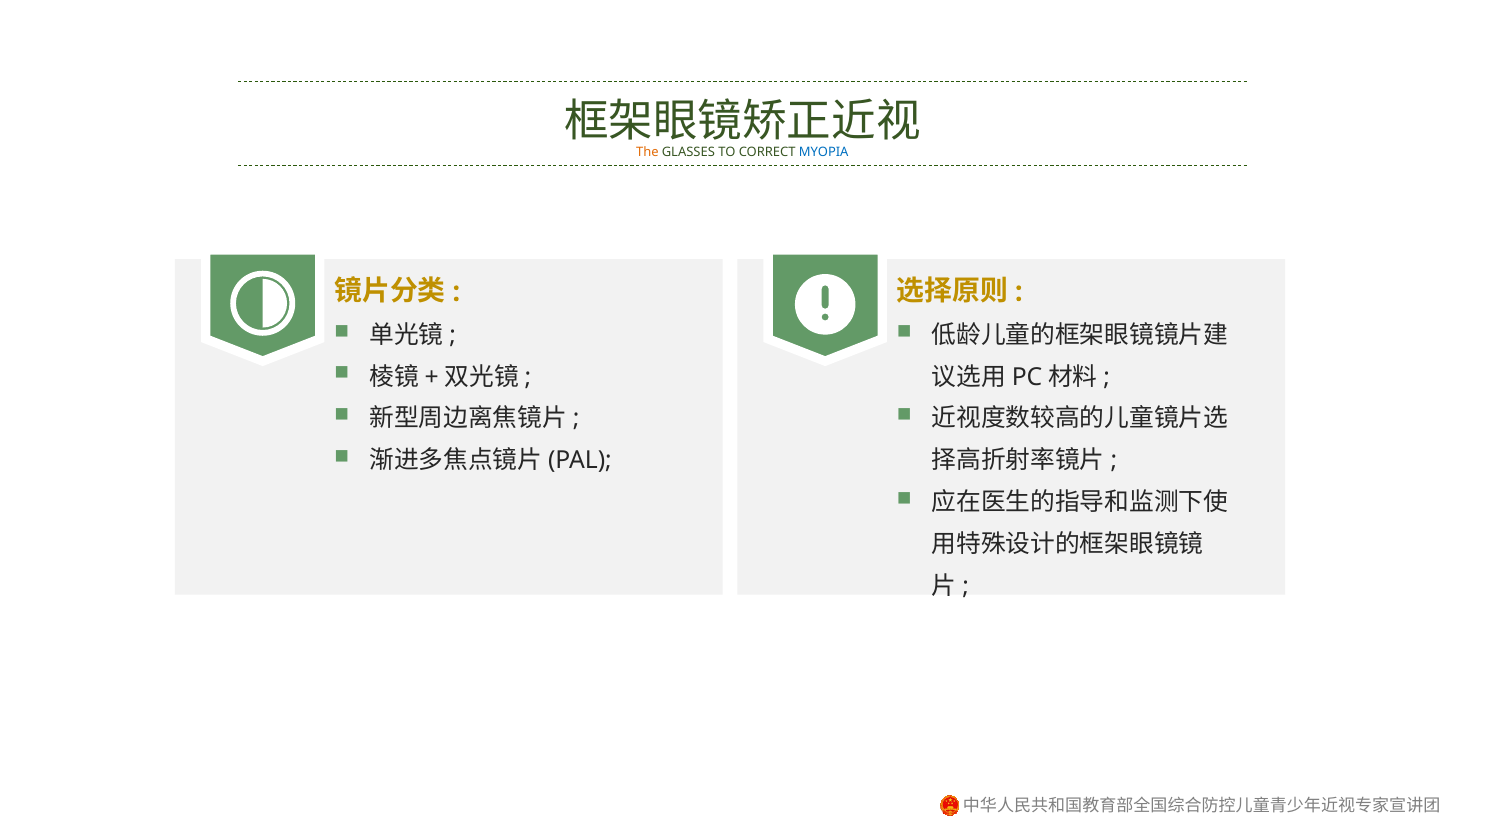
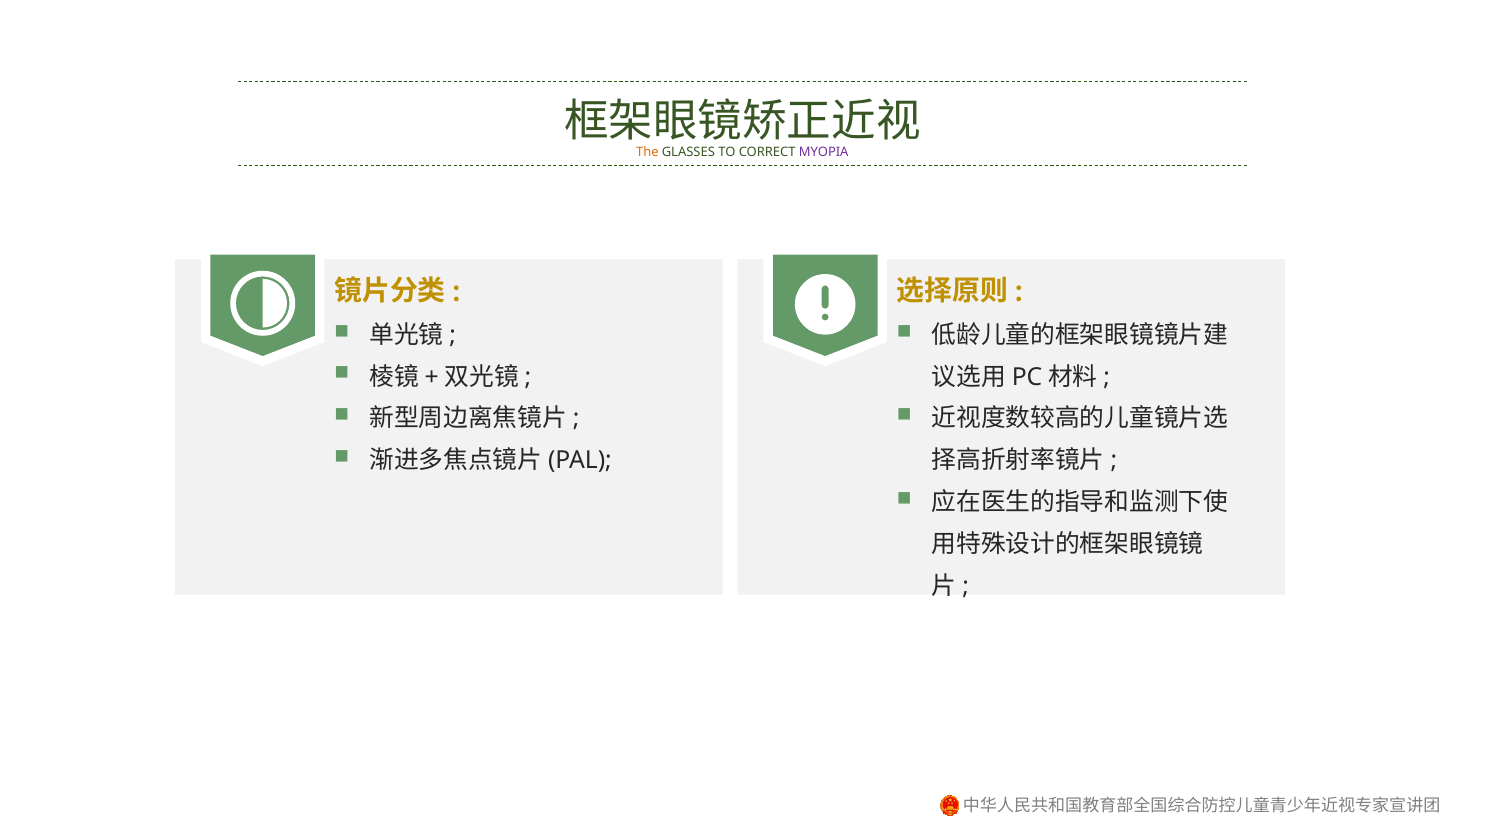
MYOPIA colour: blue -> purple (824, 152)
